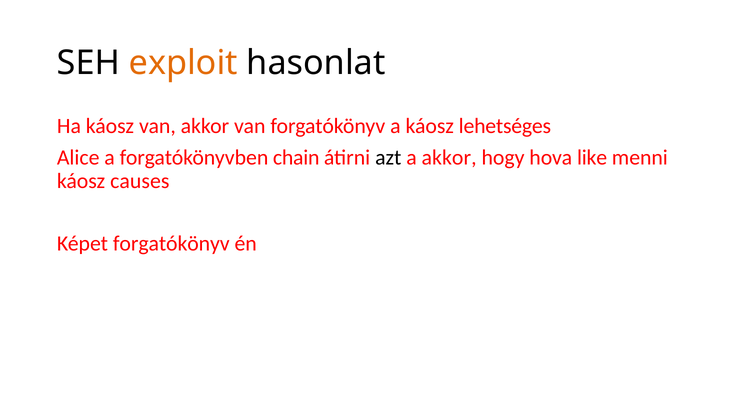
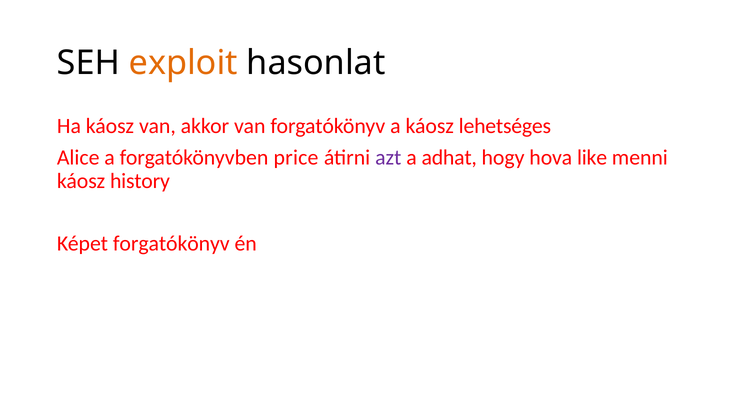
chain: chain -> price (296, 158)
azt colour: black -> purple (388, 158)
a akkor: akkor -> adhat (449, 158)
causes: causes -> history (140, 181)
